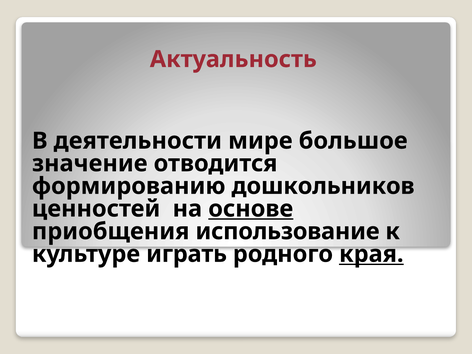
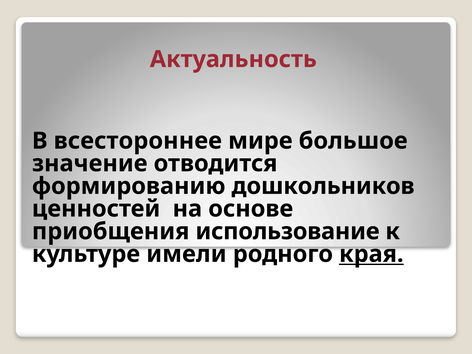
деятельности: деятельности -> всестороннее (138, 141)
основе underline: present -> none (251, 209)
играть: играть -> имели (186, 254)
